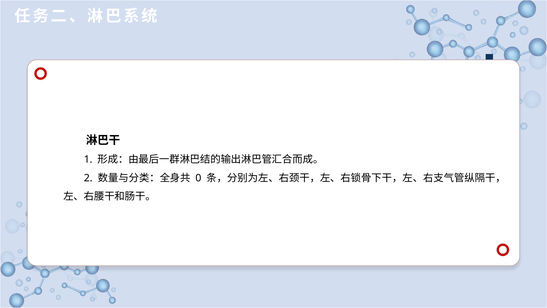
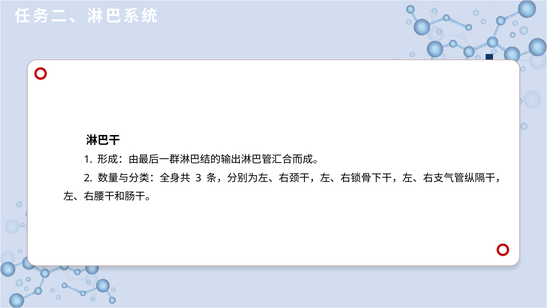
0: 0 -> 3 (198, 178)
